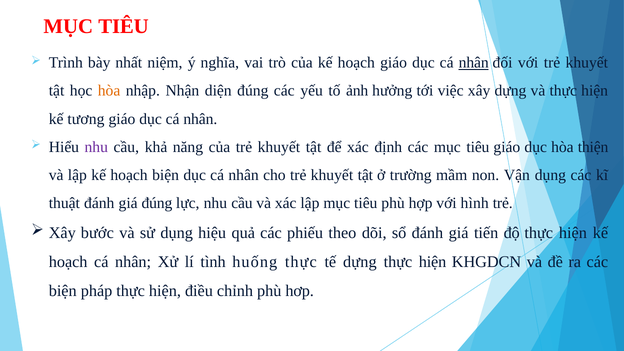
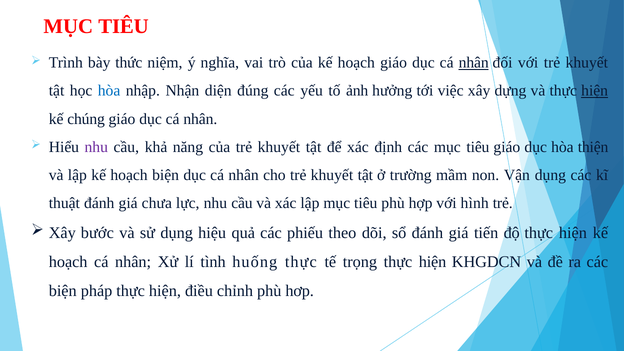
nhất: nhất -> thức (129, 63)
hòa colour: orange -> blue (109, 91)
hiện underline: none -> present (595, 91)
tương: tương -> chúng (86, 119)
giá đúng: đúng -> chưa (157, 203)
tế dựng: dựng -> trọng (360, 262)
